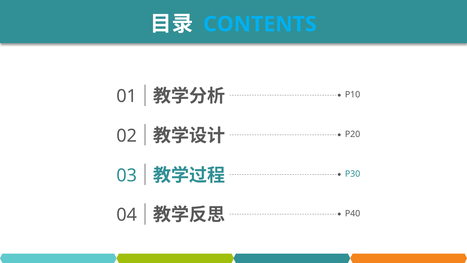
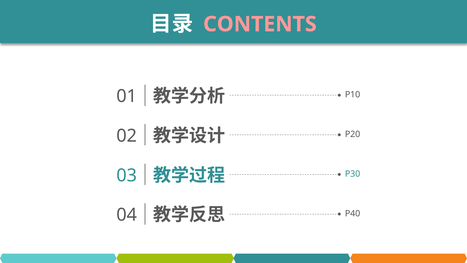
CONTENTS colour: light blue -> pink (260, 24)
